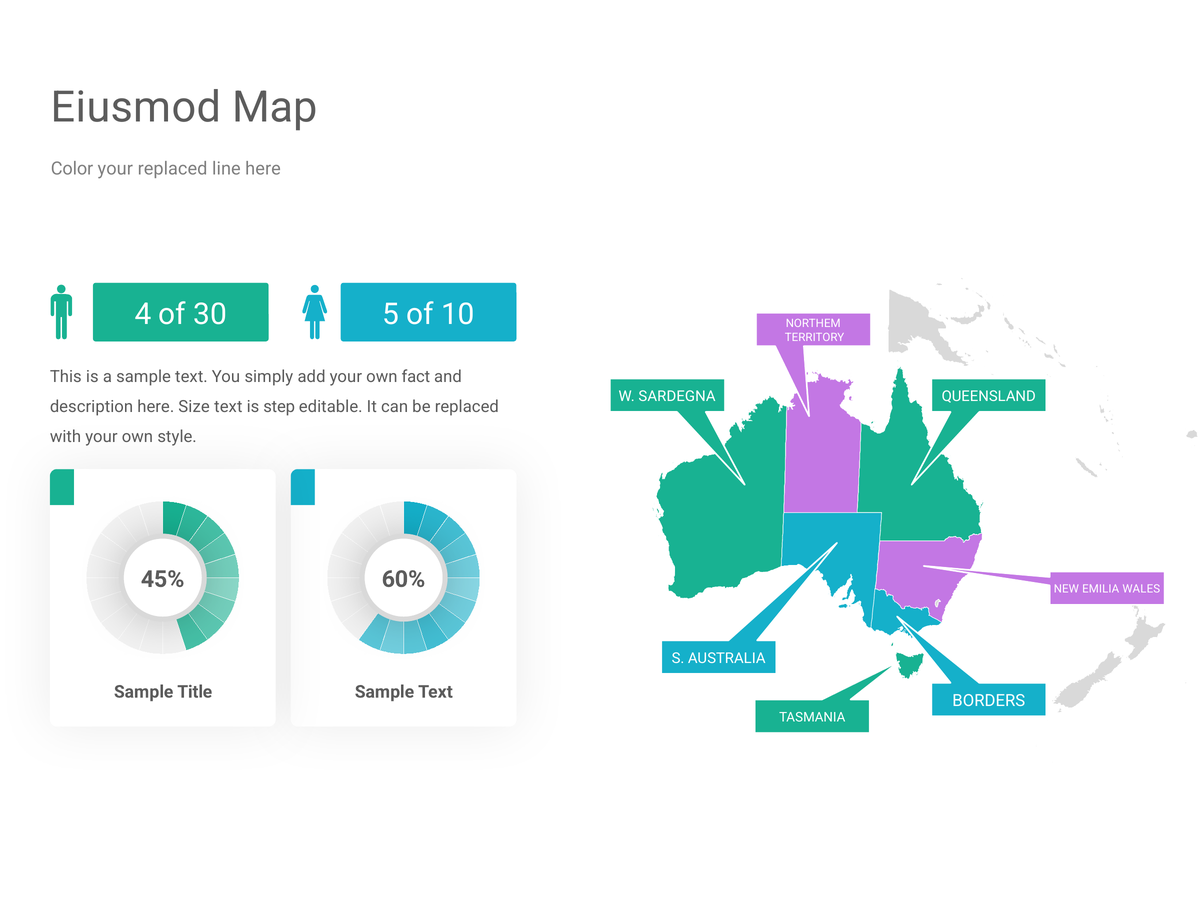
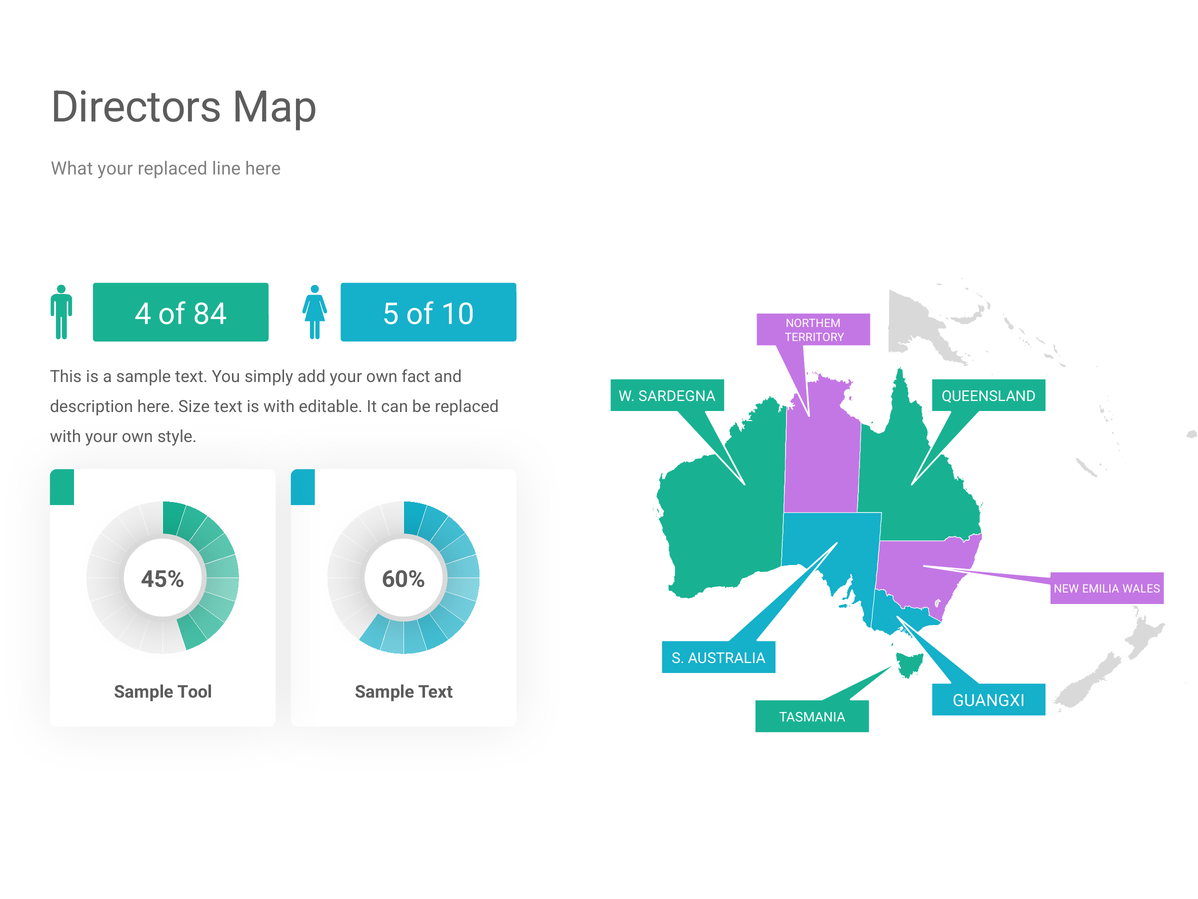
Eiusmod: Eiusmod -> Directors (136, 108)
Color: Color -> What (72, 169)
30: 30 -> 84 (210, 314)
is step: step -> with (279, 407)
Title: Title -> Tool (195, 692)
BORDERS: BORDERS -> GUANGXI (989, 700)
